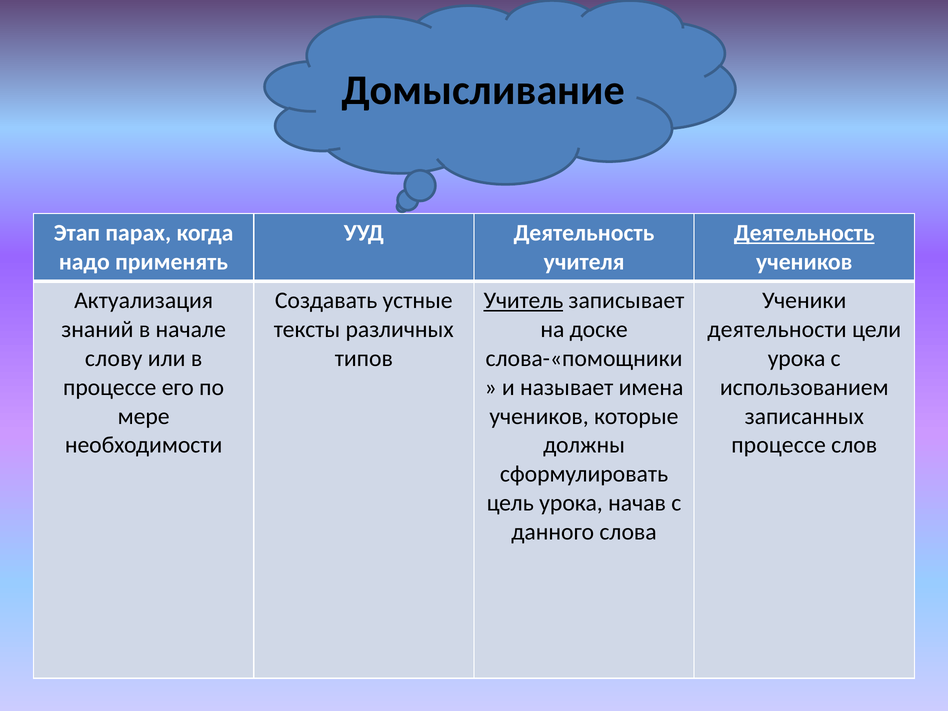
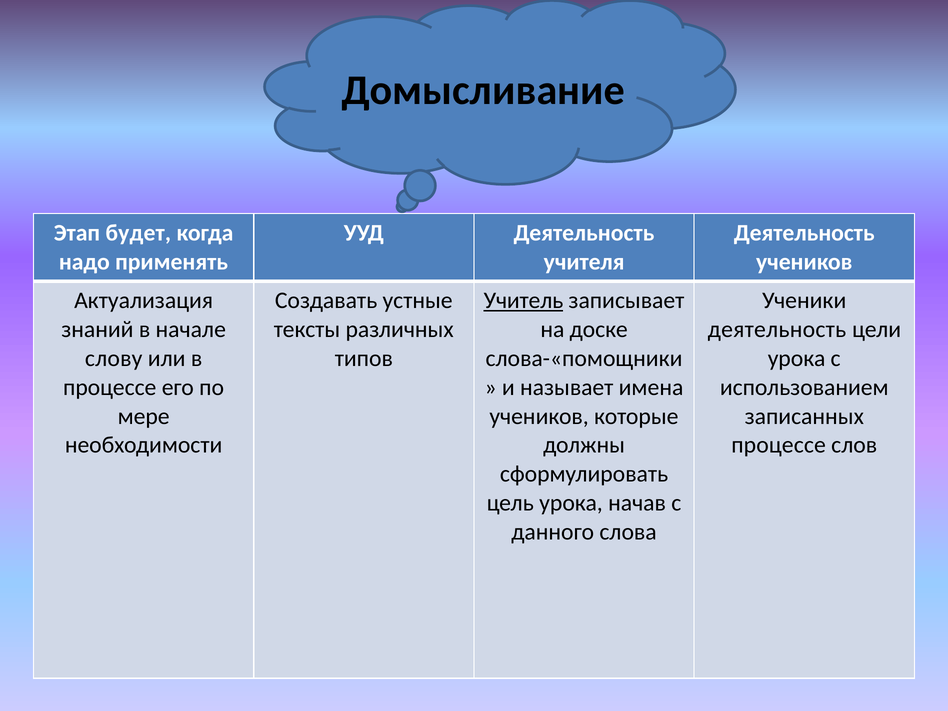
парах: парах -> будет (138, 233)
Деятельность underline: present -> none (804, 233)
деятельности: деятельности -> деятельность (777, 329)
